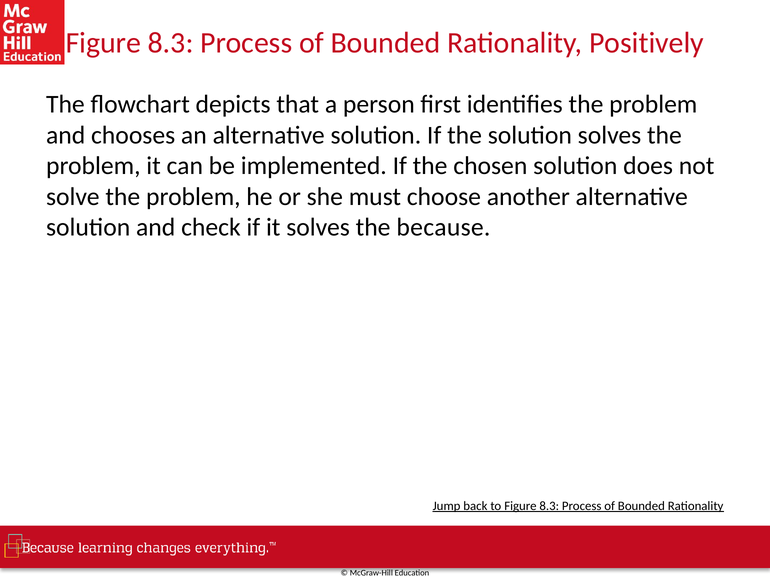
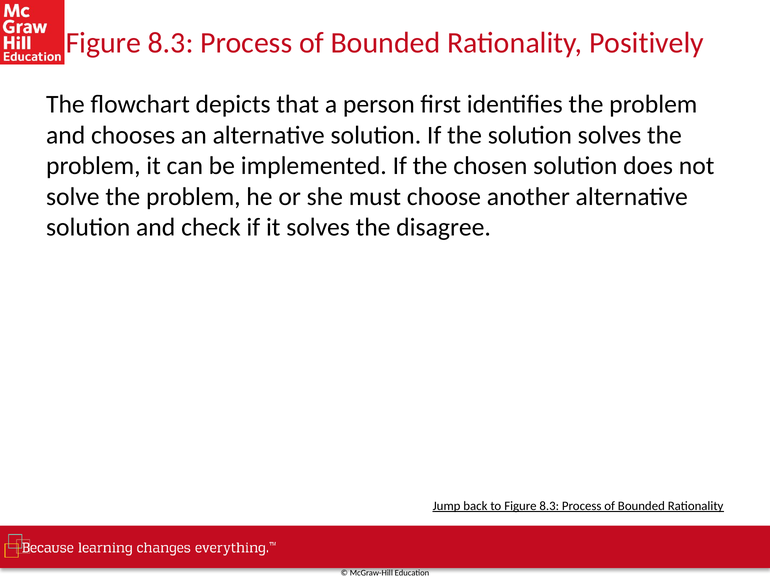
because: because -> disagree (444, 228)
